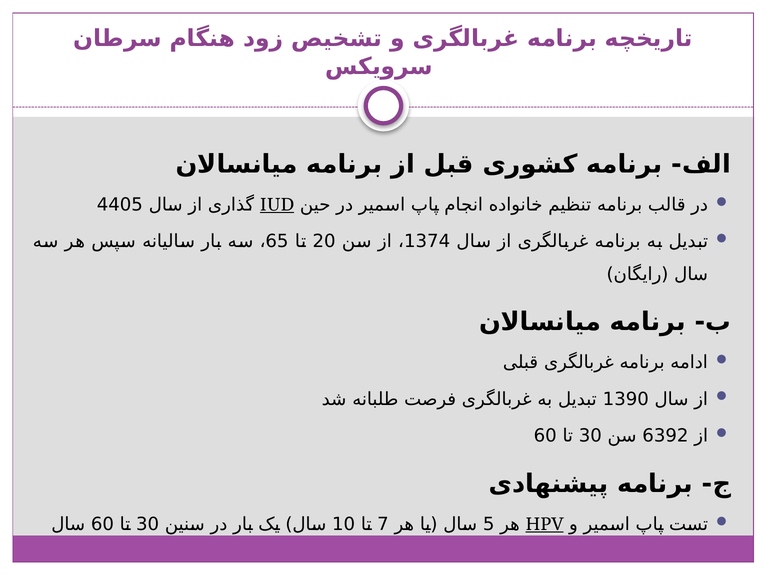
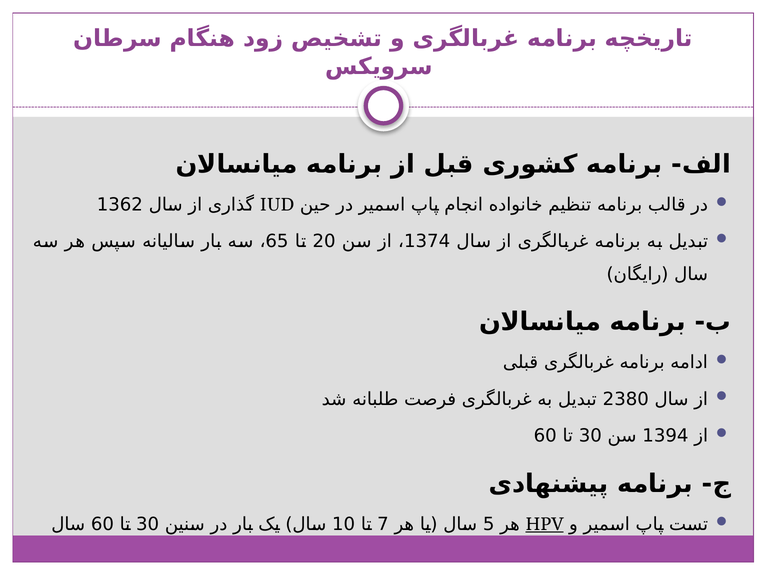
4405: 4405 -> 1362 (120, 205)
IUD underline: present -> none (277, 205)
1390: 1390 -> 2380 (626, 399)
6392: 6392 -> 1394 (665, 436)
